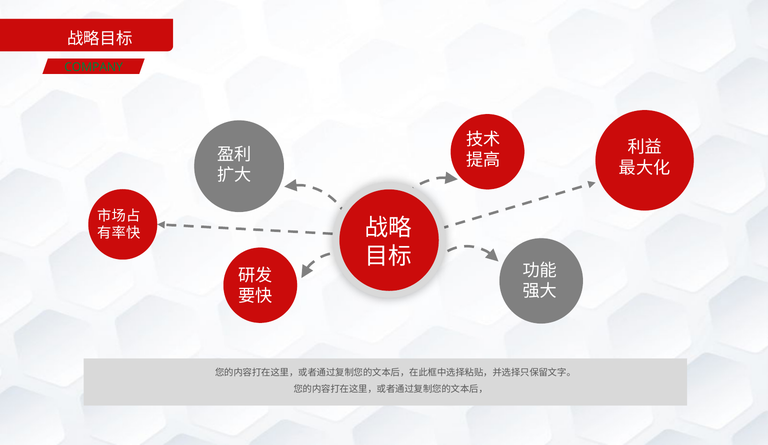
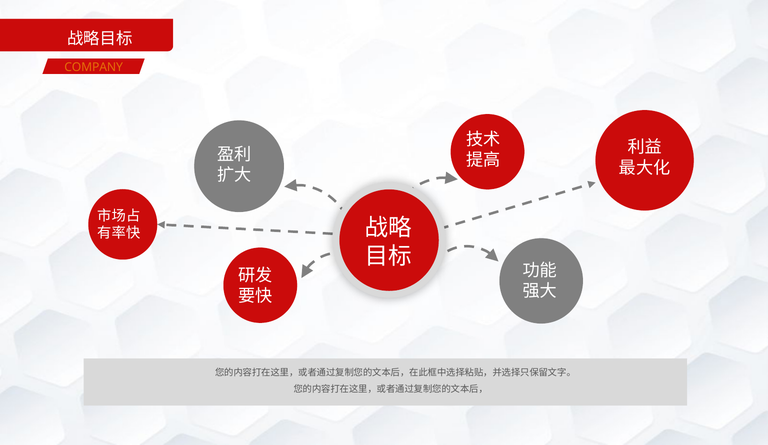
COMPANY colour: green -> orange (94, 67)
